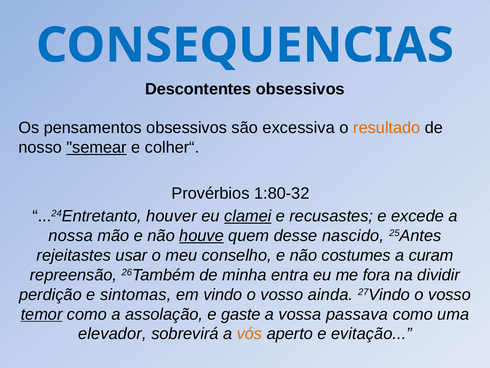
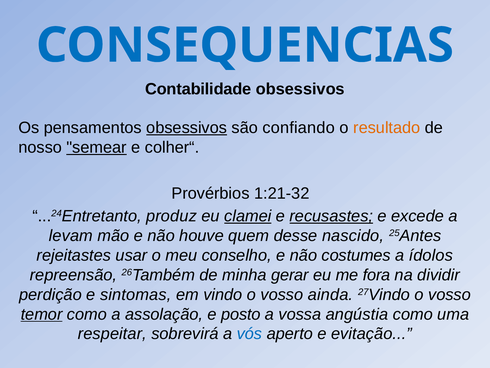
Descontentes: Descontentes -> Contabilidade (198, 89)
obsessivos underline: none -> present (187, 128)
excessiva: excessiva -> confiando (299, 128)
1:80-32: 1:80-32 -> 1:21-32 (282, 193)
houver: houver -> produz (172, 216)
recusastes underline: none -> present (331, 216)
nossa: nossa -> levam (71, 235)
houve underline: present -> none (202, 235)
curam: curam -> ídolos (431, 255)
entra: entra -> gerar (290, 275)
gaste: gaste -> posto (241, 314)
passava: passava -> angústia (357, 314)
elevador: elevador -> respeitar (112, 333)
vós colour: orange -> blue (249, 333)
